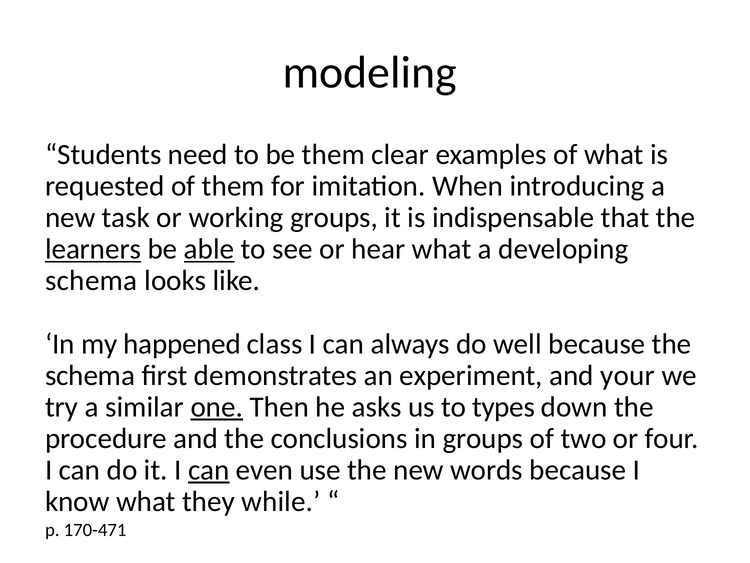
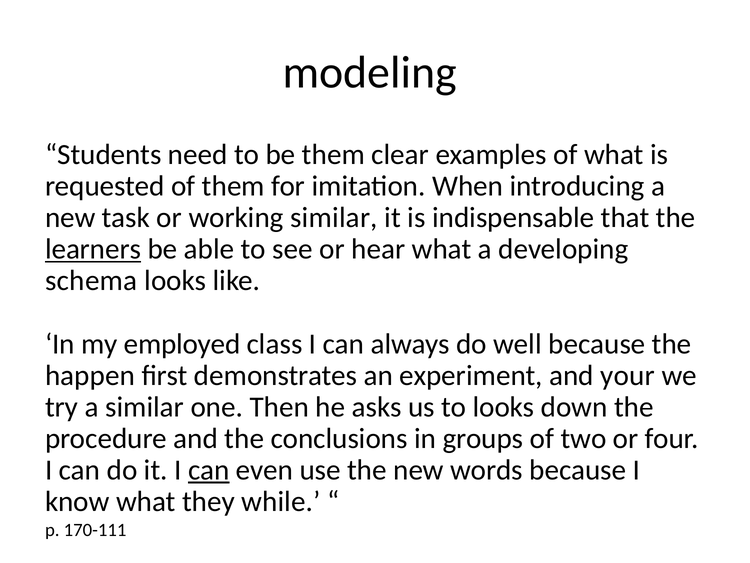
working groups: groups -> similar (334, 218)
able underline: present -> none (209, 249)
happened: happened -> employed (182, 344)
schema: schema -> happen (90, 375)
one underline: present -> none (217, 407)
to types: types -> looks (503, 407)
170-471: 170-471 -> 170-111 (95, 530)
